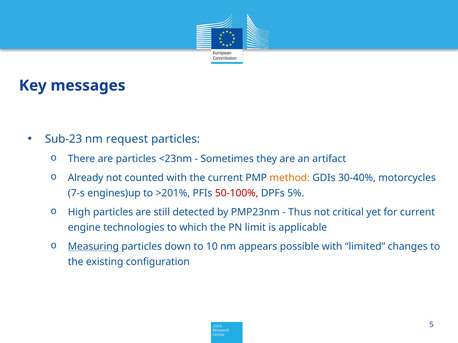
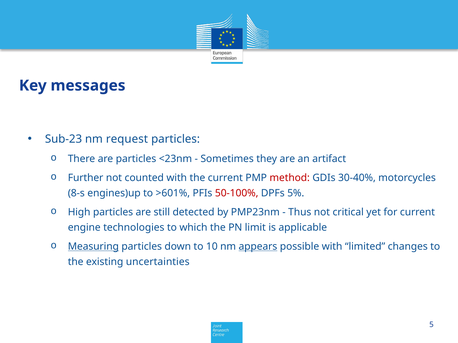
Already: Already -> Further (86, 178)
method colour: orange -> red (290, 178)
7-s: 7-s -> 8-s (76, 193)
>201%: >201% -> >601% (173, 193)
appears underline: none -> present (258, 247)
configuration: configuration -> uncertainties (158, 262)
